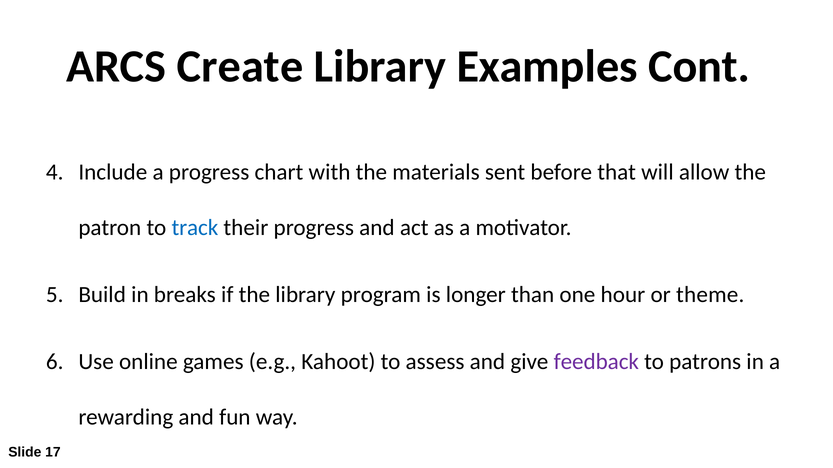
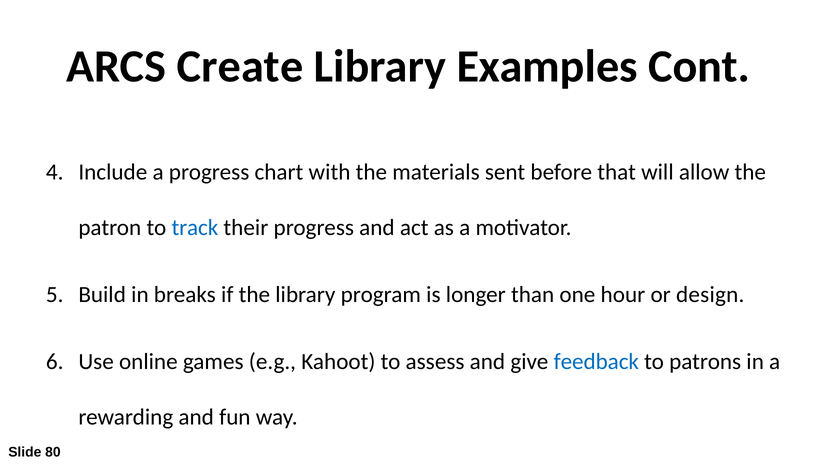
theme: theme -> design (710, 295)
feedback colour: purple -> blue (596, 362)
17: 17 -> 80 (53, 453)
